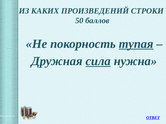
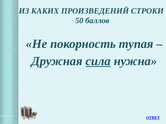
тупая underline: present -> none (136, 44)
